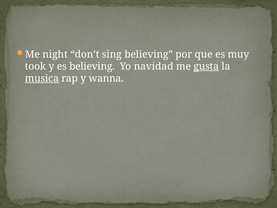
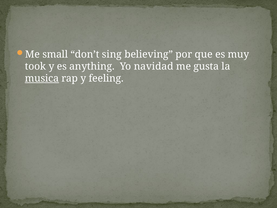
night: night -> small (55, 54)
es believing: believing -> anything (92, 66)
gusta underline: present -> none (206, 66)
wanna: wanna -> feeling (106, 78)
